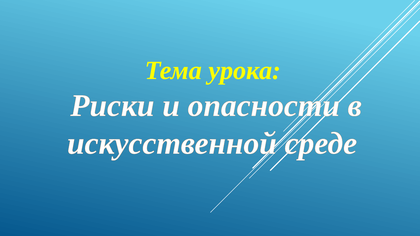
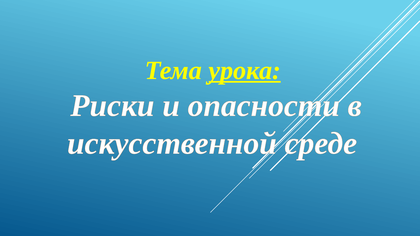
урока underline: none -> present (245, 71)
